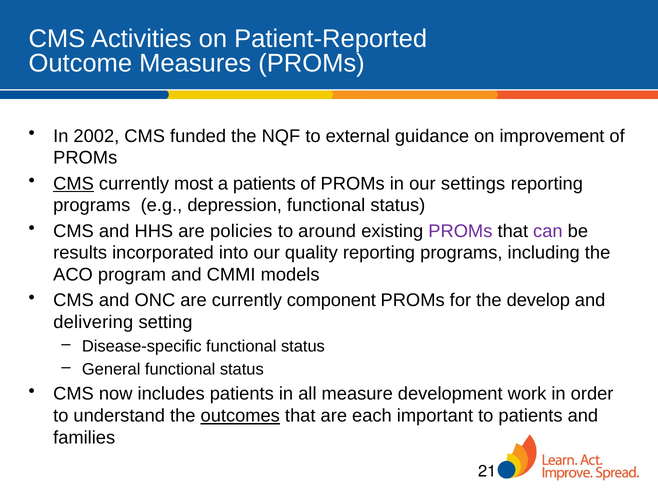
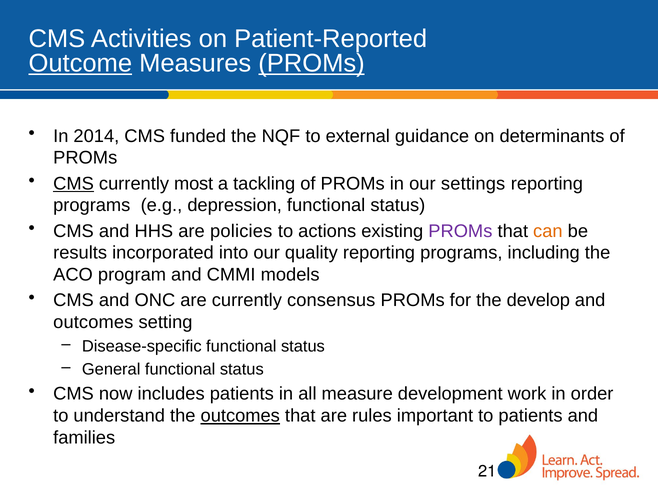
Outcome underline: none -> present (80, 63)
PROMs underline: none -> present (312, 63)
2002: 2002 -> 2014 (96, 136)
improvement: improvement -> determinants (552, 136)
a patients: patients -> tackling (264, 184)
around: around -> actions (327, 231)
can colour: purple -> orange (548, 231)
component: component -> consensus (331, 301)
delivering: delivering -> outcomes (93, 323)
each: each -> rules (372, 416)
